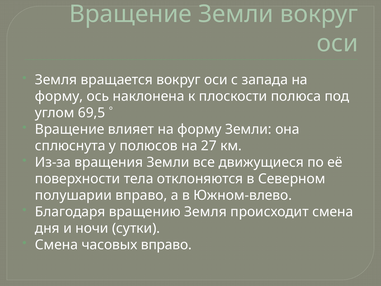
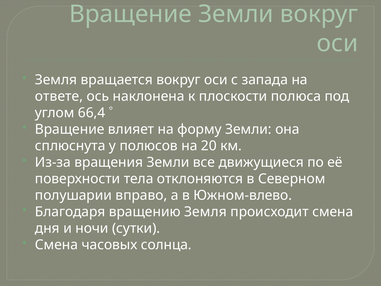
форму: форму -> ответе (59, 96)
69,5: 69,5 -> 66,4 (92, 113)
27: 27 -> 20 (209, 146)
часовых вправо: вправо -> солнца (166, 245)
